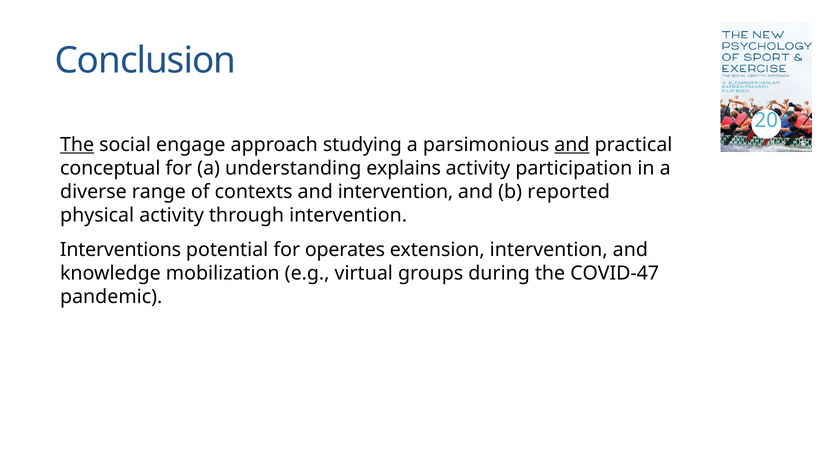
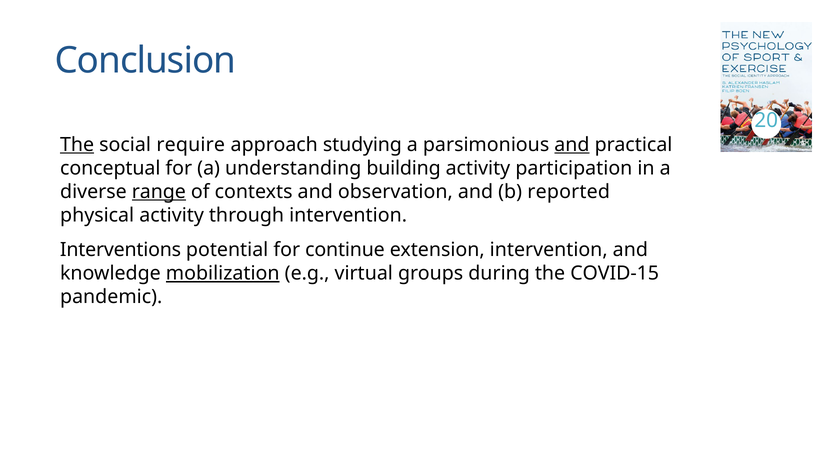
engage: engage -> require (191, 145)
explains: explains -> building (404, 168)
range underline: none -> present (159, 192)
and intervention: intervention -> observation (395, 192)
operates: operates -> continue (345, 250)
mobilization underline: none -> present (223, 274)
COVID-47: COVID-47 -> COVID-15 (615, 274)
